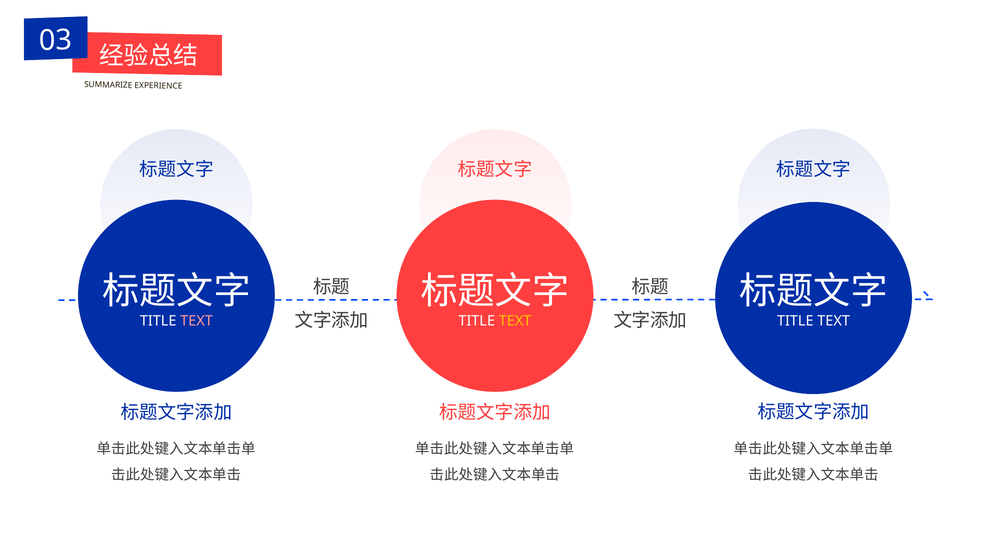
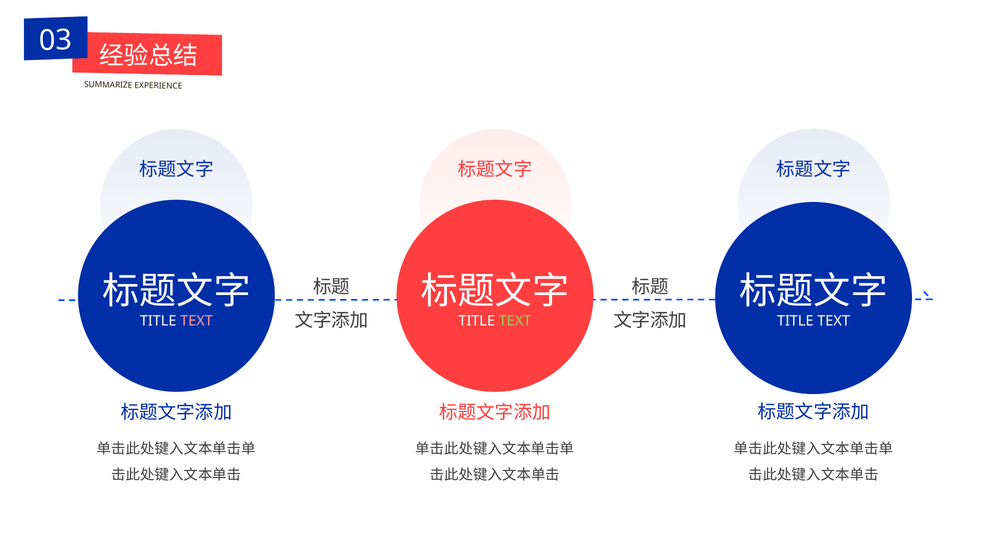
TEXT colour: yellow -> light green (515, 321)
